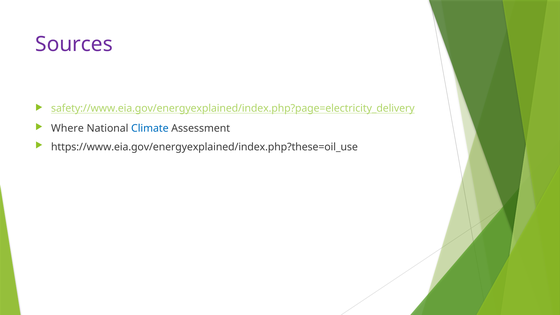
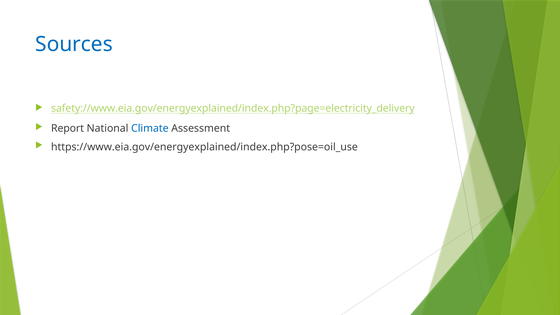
Sources colour: purple -> blue (74, 44)
Where: Where -> Report (68, 129)
https://www.eia.gov/energyexplained/index.php?these=oil_use: https://www.eia.gov/energyexplained/index.php?these=oil_use -> https://www.eia.gov/energyexplained/index.php?pose=oil_use (204, 147)
